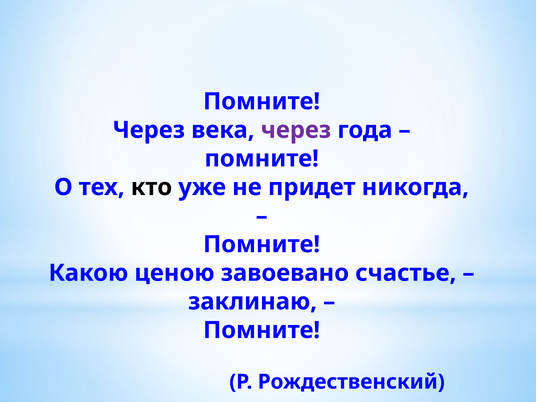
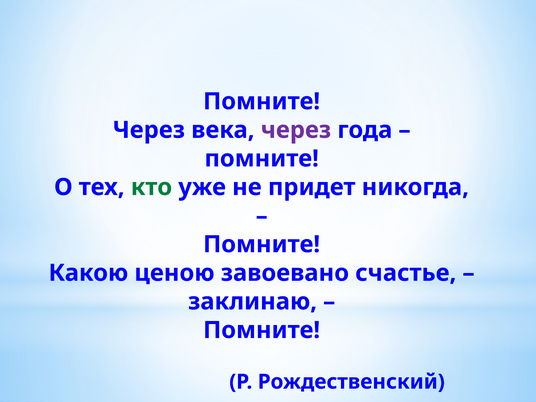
кто colour: black -> green (151, 187)
